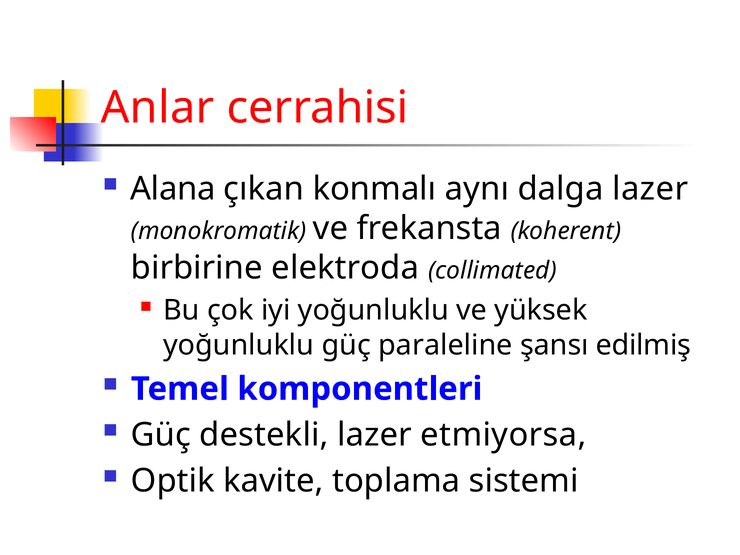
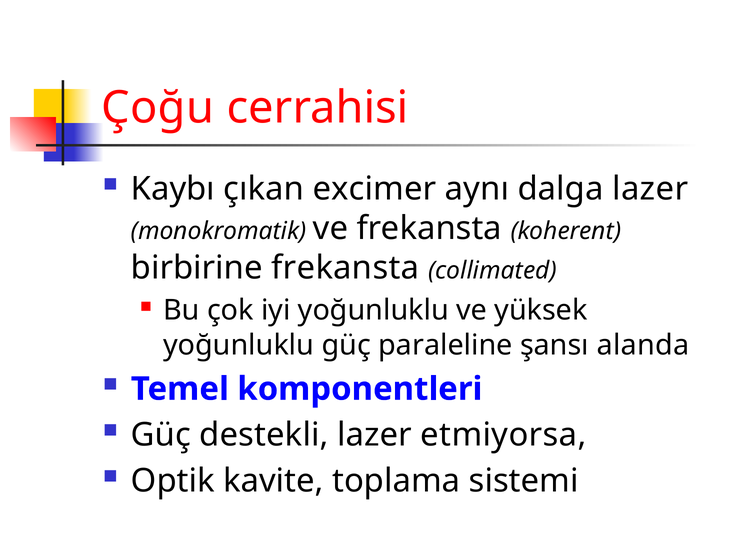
Anlar: Anlar -> Çoğu (158, 108)
Alana: Alana -> Kaybı (173, 189)
konmalı: konmalı -> excimer (374, 189)
birbirine elektroda: elektroda -> frekansta (345, 268)
edilmiş: edilmiş -> alanda (643, 345)
